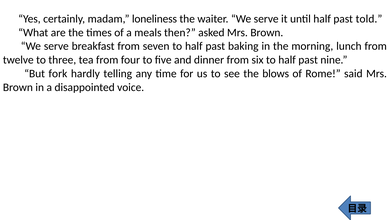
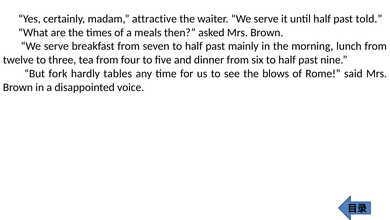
loneliness: loneliness -> attractive (154, 19)
baking: baking -> mainly (243, 46)
telling: telling -> tables (118, 73)
